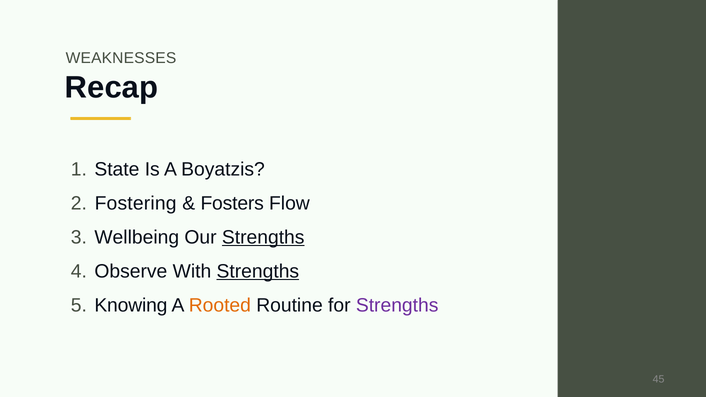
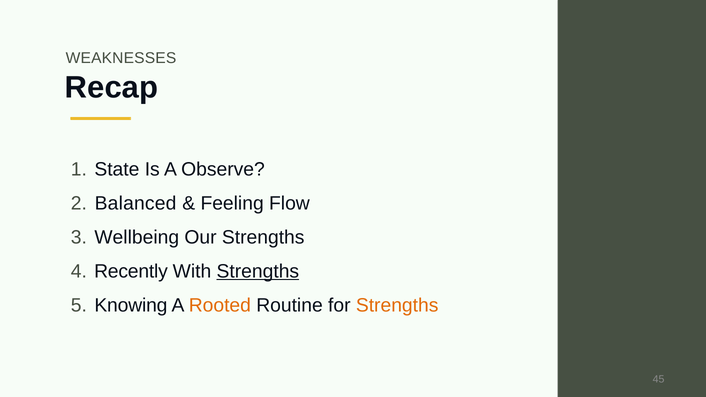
Boyatzis: Boyatzis -> Observe (223, 169)
Fostering: Fostering -> Balanced (136, 203)
Fosters: Fosters -> Feeling (232, 203)
Strengths underline: present -> none (263, 237)
Observe: Observe -> Recently (131, 271)
Strengths colour: purple -> orange (397, 305)
